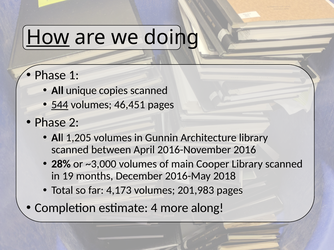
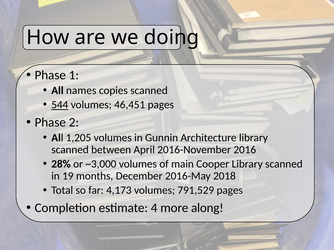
How underline: present -> none (48, 37)
unique: unique -> names (81, 91)
201,983: 201,983 -> 791,529 (196, 191)
